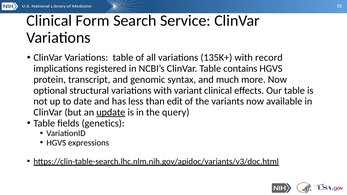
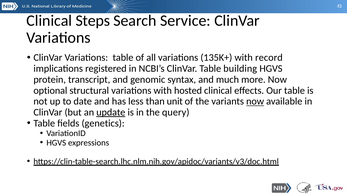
Form: Form -> Steps (93, 21)
contains: contains -> building (240, 69)
variant: variant -> hosted (188, 91)
edit: edit -> unit (175, 101)
now underline: none -> present (255, 101)
